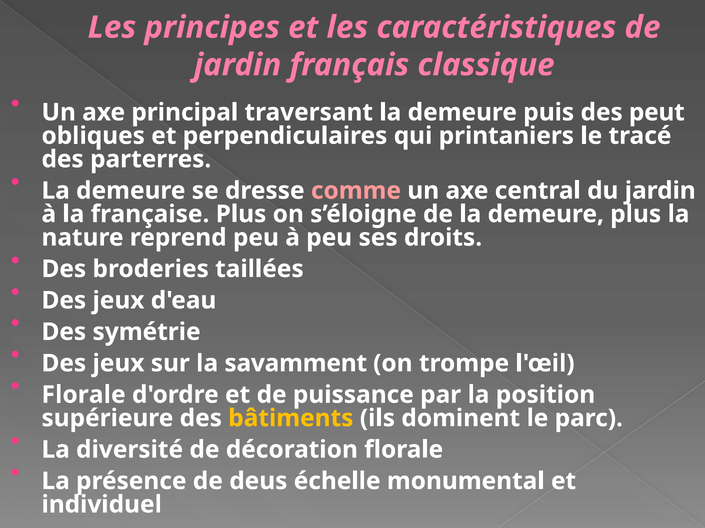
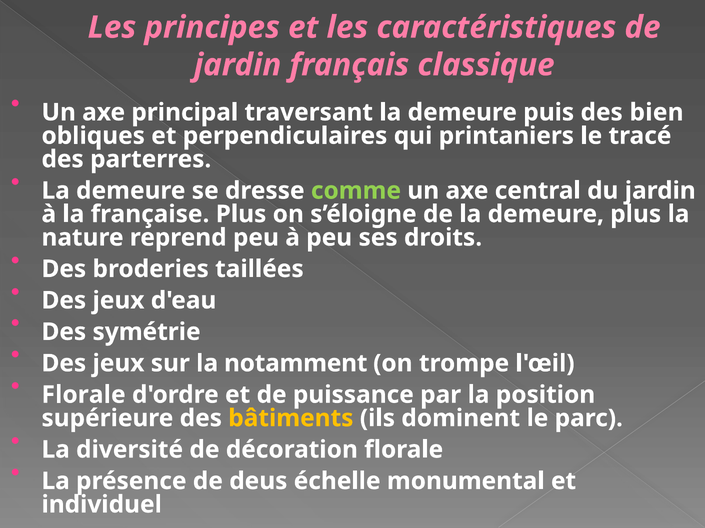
peut: peut -> bien (657, 112)
comme colour: pink -> light green (356, 191)
savamment: savamment -> notamment (296, 364)
